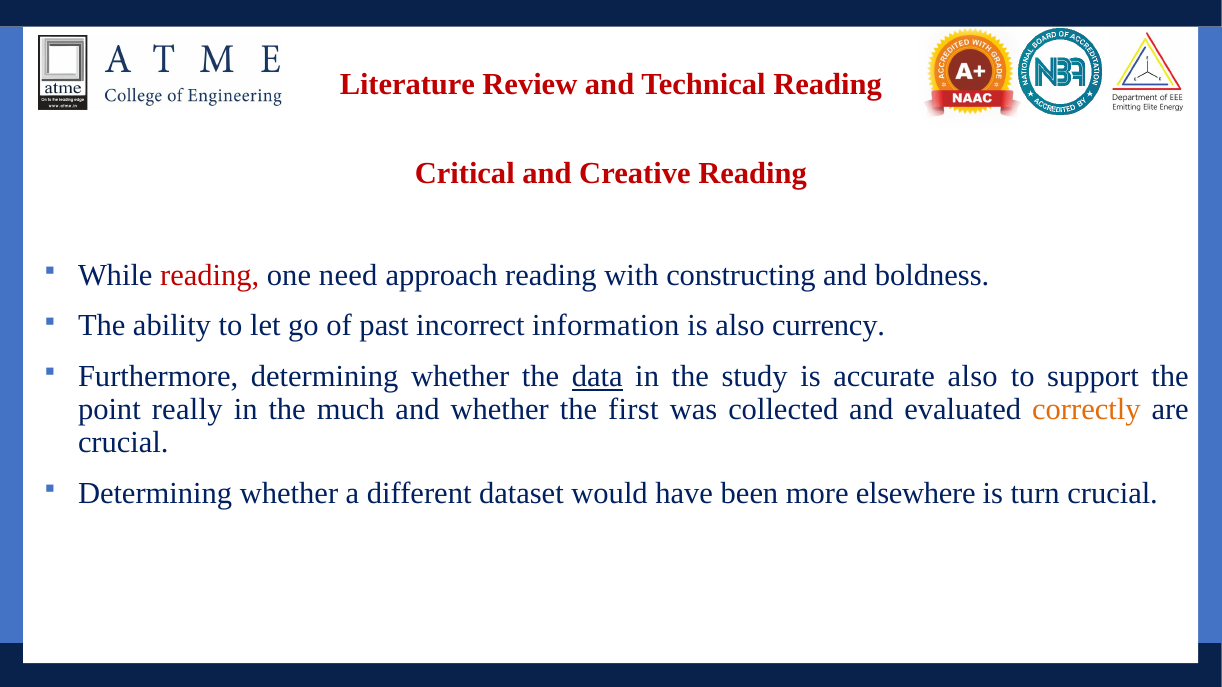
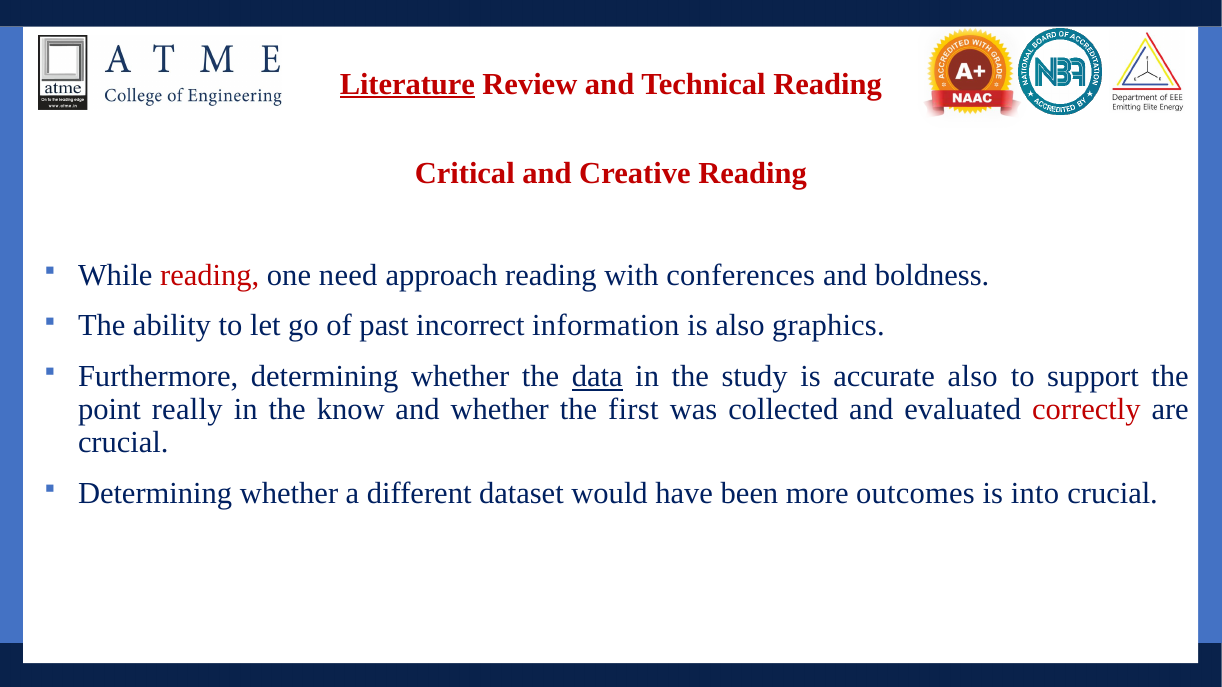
Literature underline: none -> present (407, 84)
constructing: constructing -> conferences (741, 275)
currency: currency -> graphics (828, 326)
much: much -> know (351, 410)
correctly colour: orange -> red (1086, 410)
elsewhere: elsewhere -> outcomes (915, 494)
turn: turn -> into (1035, 494)
